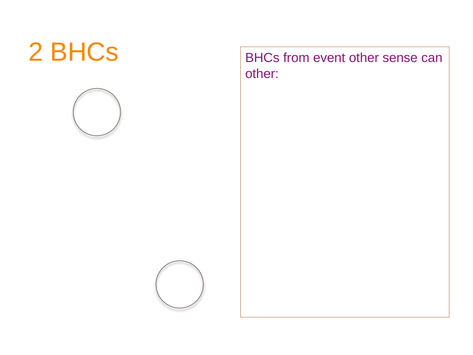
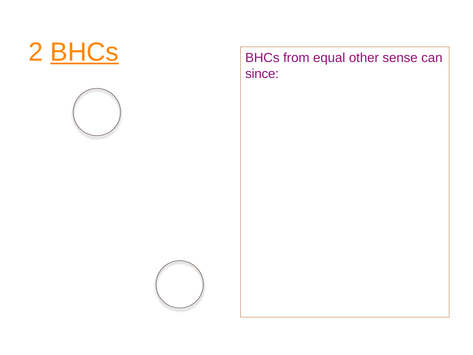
BHCs underline: none -> present (84, 52)
event: event -> equal (329, 58)
other: other -> since (262, 74)
